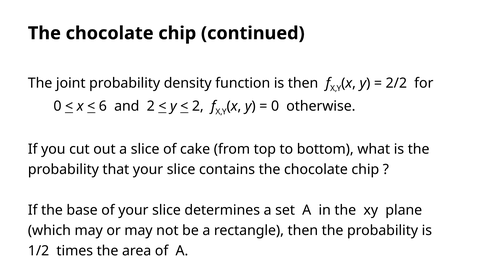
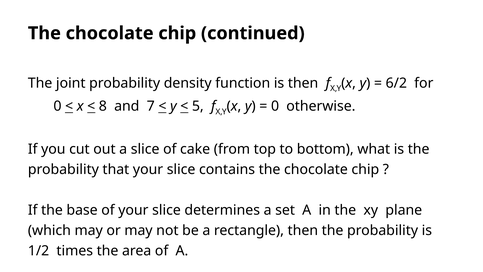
2/2: 2/2 -> 6/2 (396, 83)
6: 6 -> 8 (103, 106)
and 2: 2 -> 7 (151, 106)
2: 2 -> 5 (198, 106)
